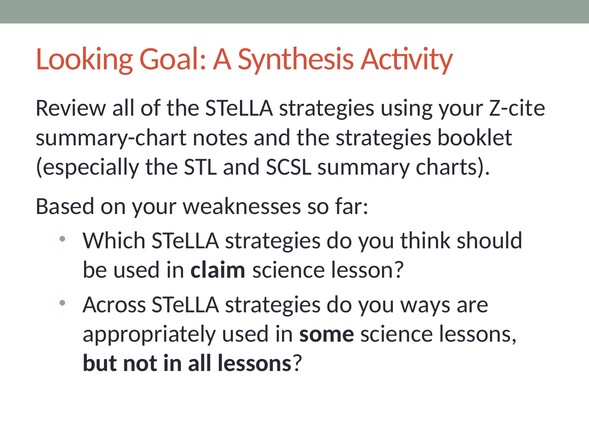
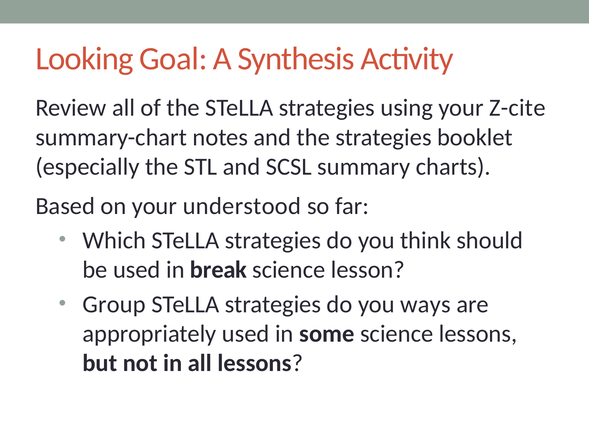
weaknesses: weaknesses -> understood (242, 206)
claim: claim -> break (219, 270)
Across: Across -> Group (114, 304)
